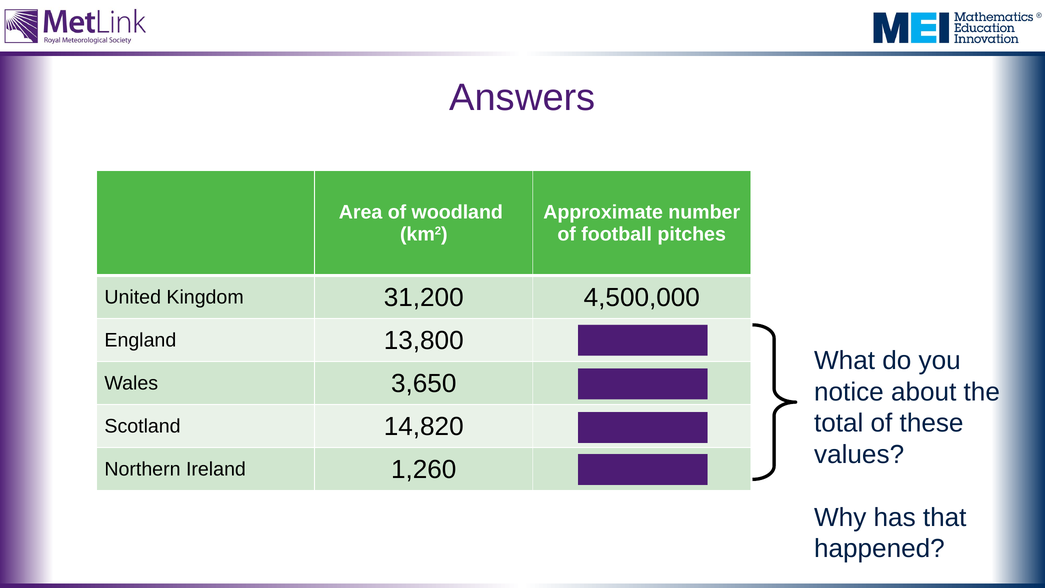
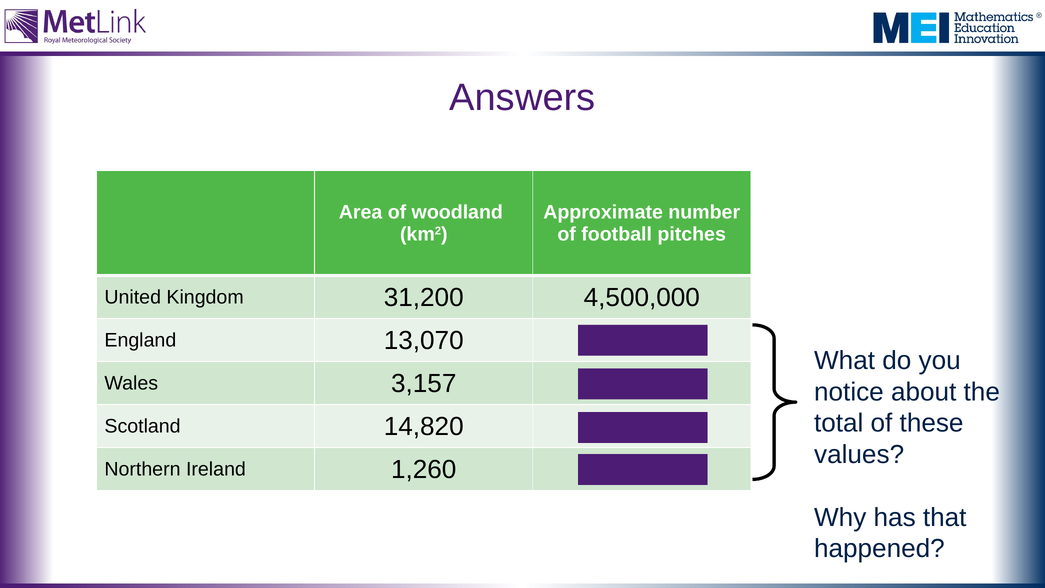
13,800: 13,800 -> 13,070 (424, 340)
3,650: 3,650 -> 3,157 (424, 383)
